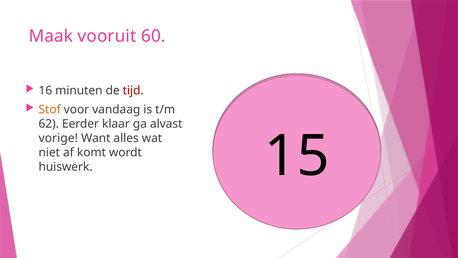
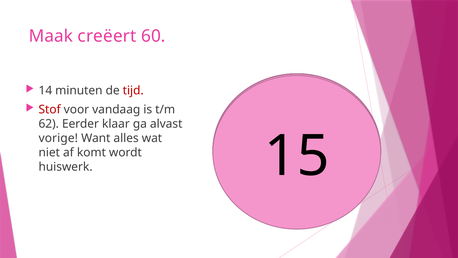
vooruit: vooruit -> creëert (107, 36)
16: 16 -> 14 (45, 90)
Stof colour: orange -> red (50, 110)
